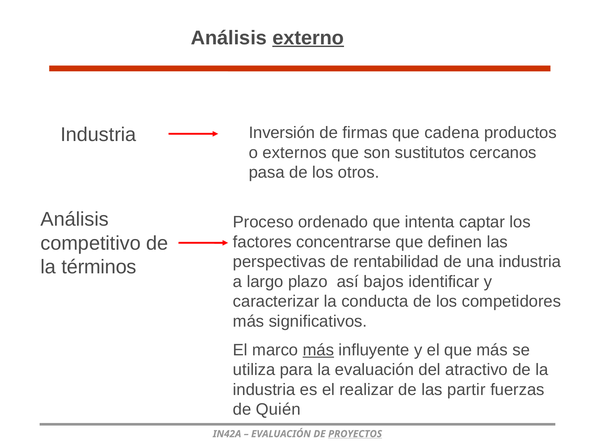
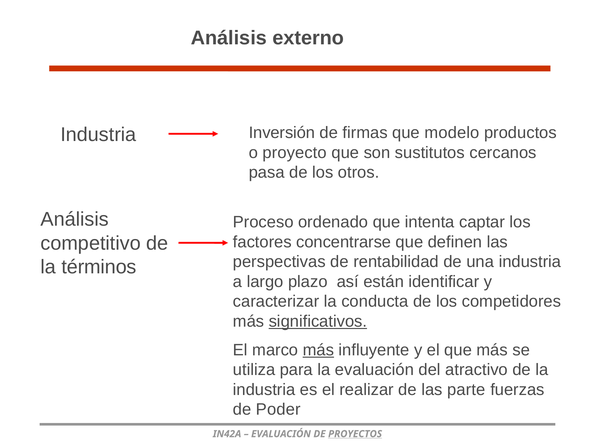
externo underline: present -> none (308, 38)
cadena: cadena -> modelo (452, 133)
externos: externos -> proyecto (295, 153)
bajos: bajos -> están (384, 282)
significativos underline: none -> present (318, 321)
partir: partir -> parte (466, 390)
Quién: Quién -> Poder (278, 410)
